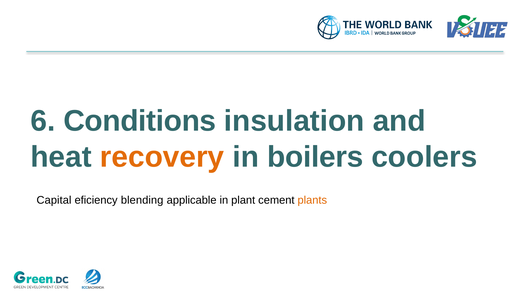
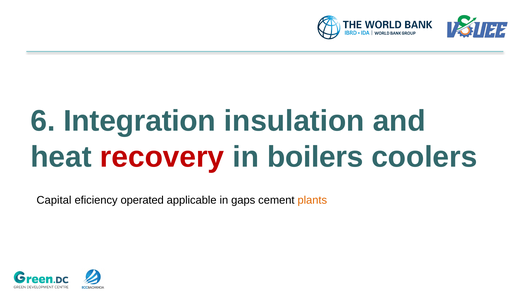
Conditions: Conditions -> Integration (140, 121)
recovery colour: orange -> red (162, 157)
blending: blending -> operated (142, 200)
plant: plant -> gaps (243, 200)
